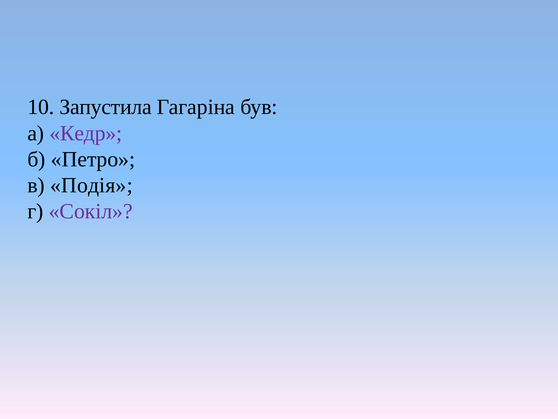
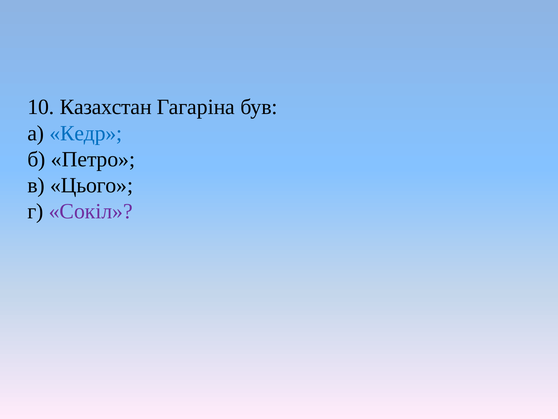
Запустила: Запустила -> Казахстан (106, 107)
Кедр colour: purple -> blue (86, 133)
Подія: Подія -> Цього (92, 185)
